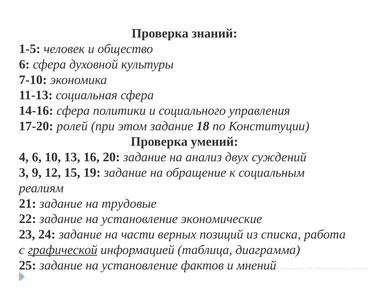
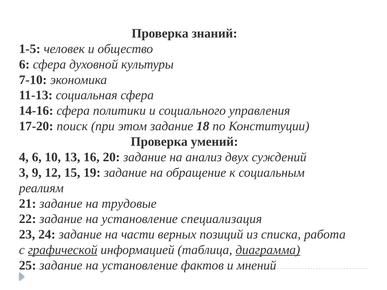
ролей: ролей -> поиск (72, 126)
экономические: экономические -> специализация (221, 219)
диаграмма underline: none -> present (268, 250)
